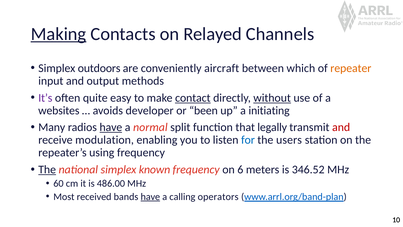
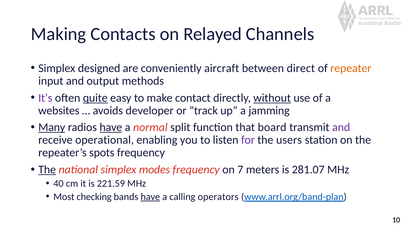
Making underline: present -> none (59, 34)
outdoors: outdoors -> designed (99, 68)
which: which -> direct (301, 68)
quite underline: none -> present (95, 98)
contact underline: present -> none (193, 98)
been: been -> track (204, 110)
initiating: initiating -> jamming (269, 110)
Many underline: none -> present (52, 127)
legally: legally -> board (272, 127)
and colour: red -> purple (341, 127)
modulation: modulation -> operational (105, 140)
for colour: blue -> purple (248, 140)
using: using -> spots (102, 153)
known: known -> modes (155, 169)
6: 6 -> 7 (240, 169)
346.52: 346.52 -> 281.07 (308, 169)
60: 60 -> 40 (58, 183)
486.00: 486.00 -> 221.59 (111, 183)
received: received -> checking (94, 196)
